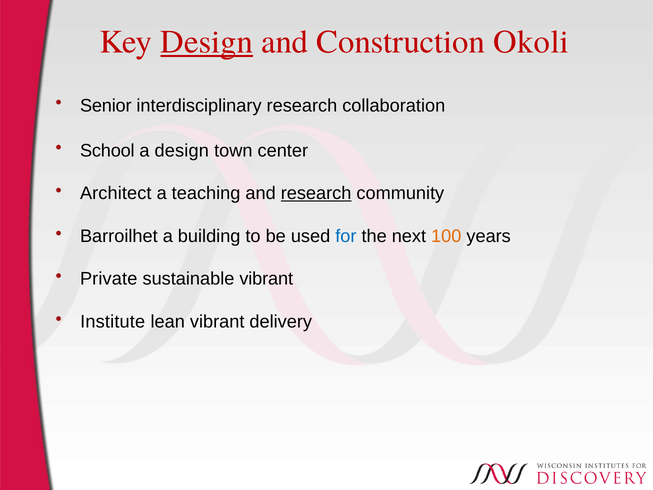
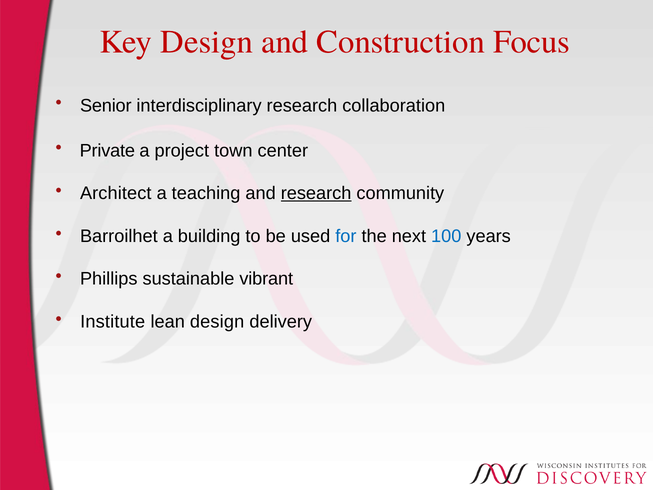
Design underline: present -> none (207, 42)
Okoli: Okoli -> Focus (531, 42)
School: School -> Private (107, 150)
a design: design -> project (182, 150)
100 colour: orange -> blue (446, 236)
Private: Private -> Phillips (109, 279)
lean vibrant: vibrant -> design (217, 322)
